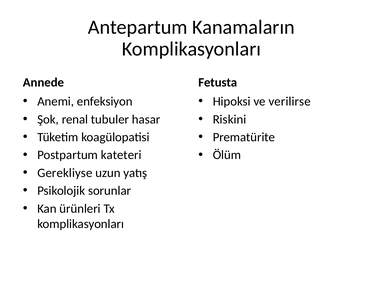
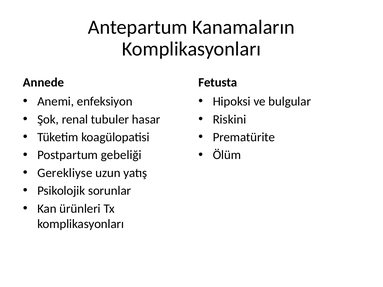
verilirse: verilirse -> bulgular (290, 102)
kateteri: kateteri -> gebeliği (121, 155)
